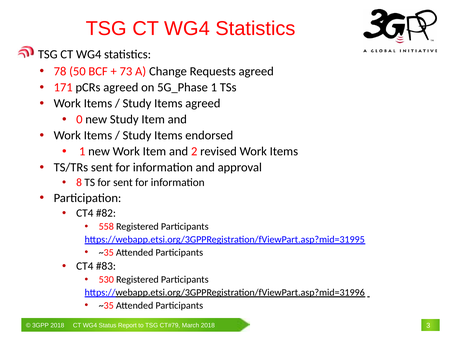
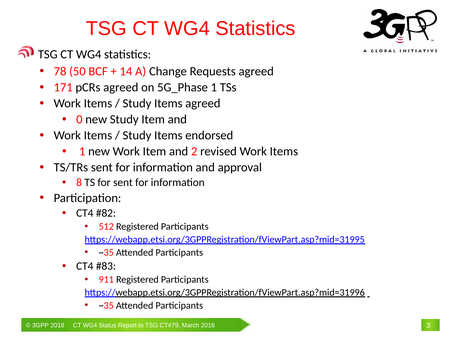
73: 73 -> 14 (126, 71)
558: 558 -> 512 (106, 226)
530: 530 -> 911 (106, 279)
